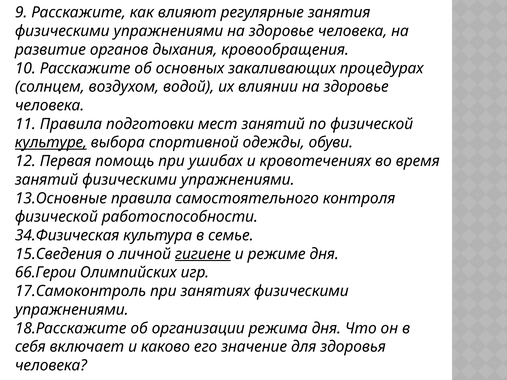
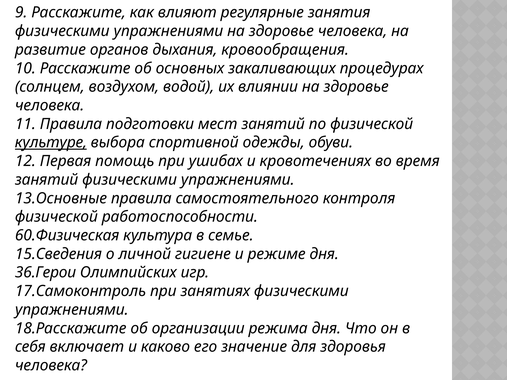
34.Физическая: 34.Физическая -> 60.Физическая (67, 236)
гигиене underline: present -> none (203, 254)
66.Герои: 66.Герои -> 36.Герои (46, 273)
